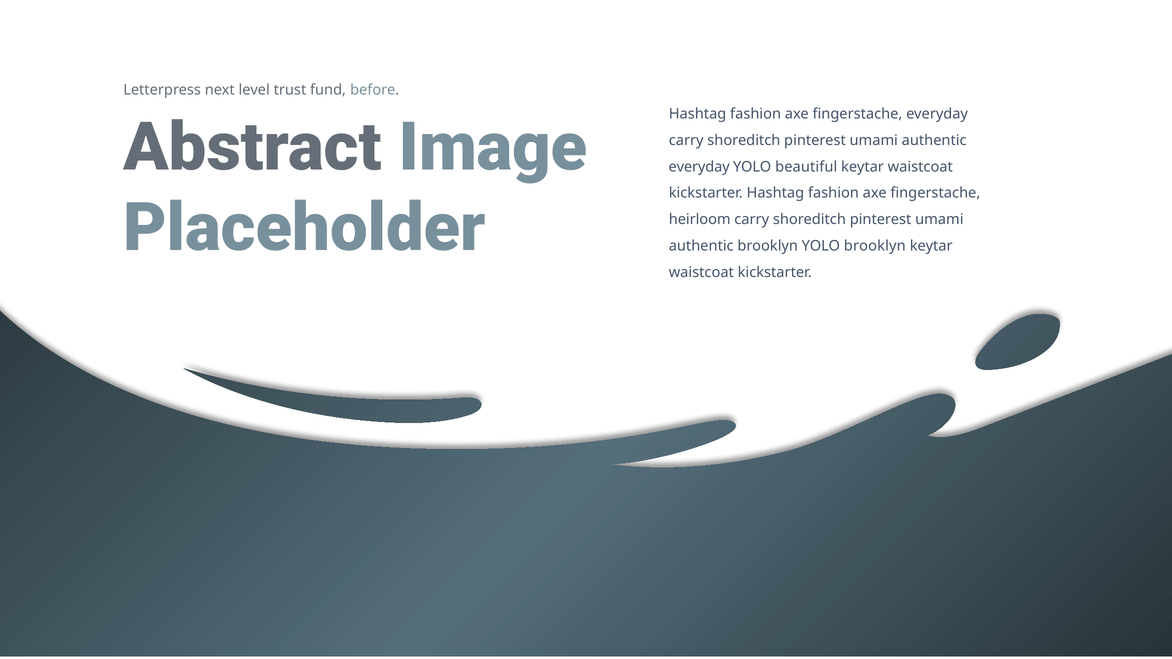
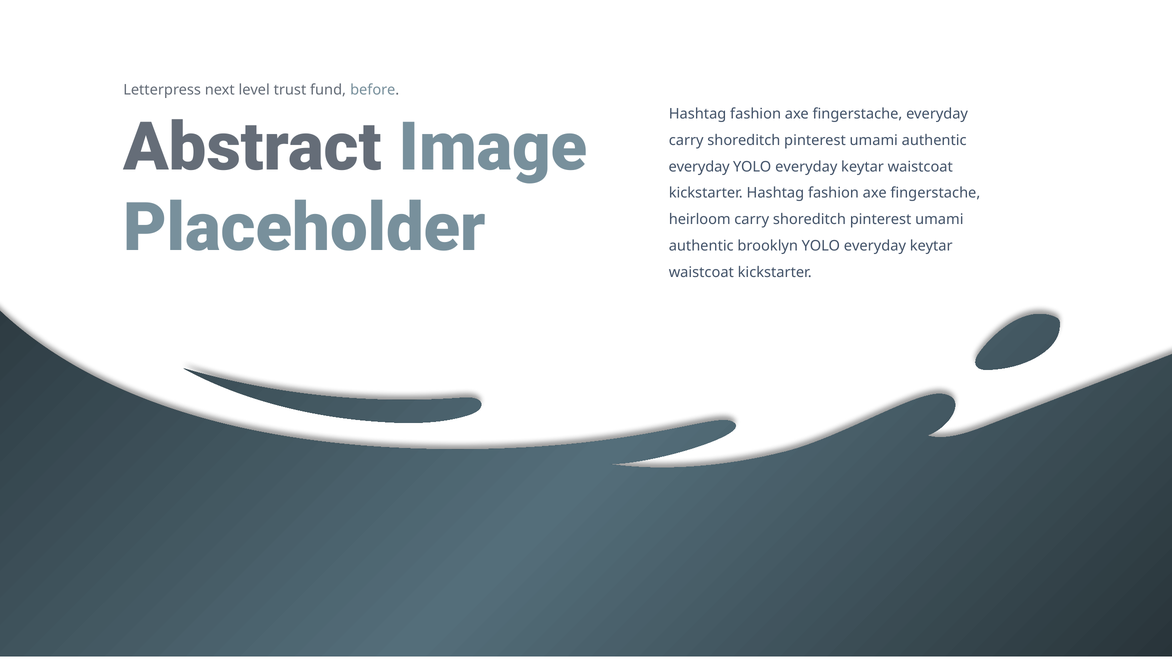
beautiful: beautiful -> everyday (806, 167)
brooklyn YOLO brooklyn: brooklyn -> everyday (875, 246)
